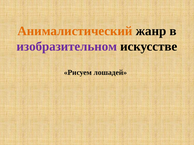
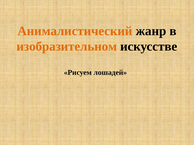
изобразительном colour: purple -> orange (67, 47)
